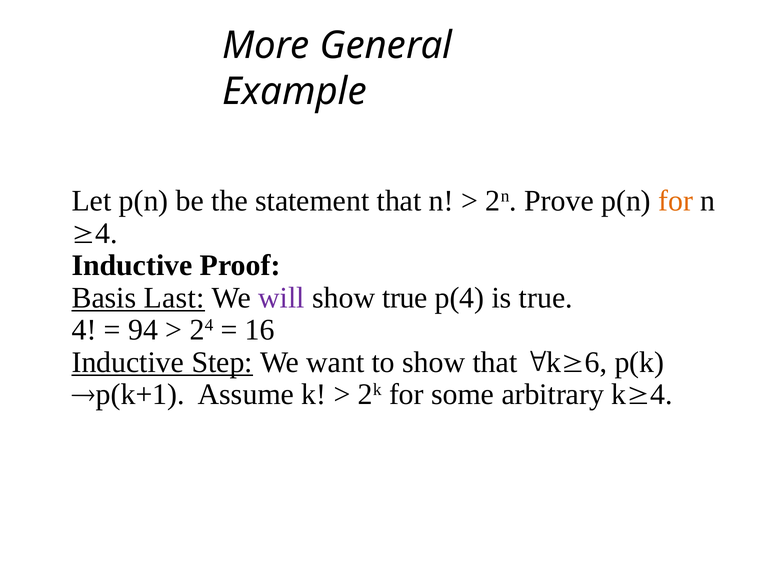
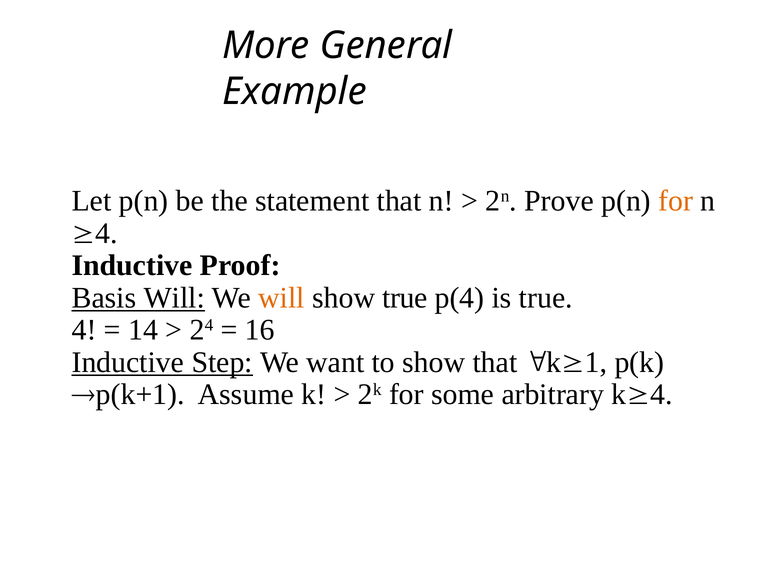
Basis Last: Last -> Will (174, 298)
will colour: purple -> orange (282, 298)
94: 94 -> 14 (143, 330)
6: 6 -> 1 (596, 362)
